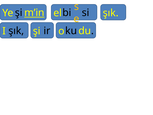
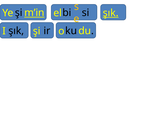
şık underline: none -> present (111, 13)
